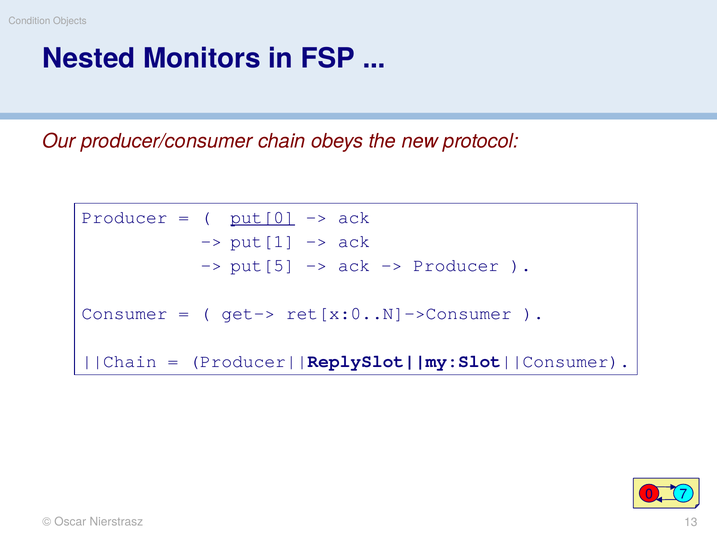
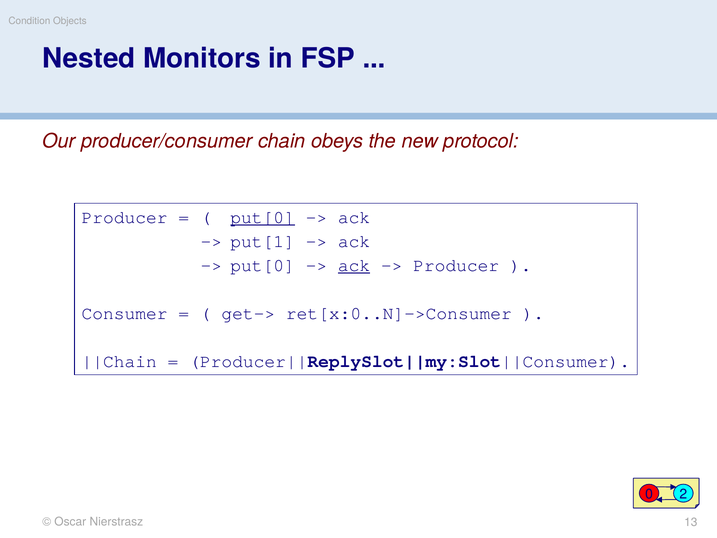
put[5: put[5 -> put[0 (263, 265)
ack underline: none -> present (354, 265)
7: 7 -> 2 (683, 494)
